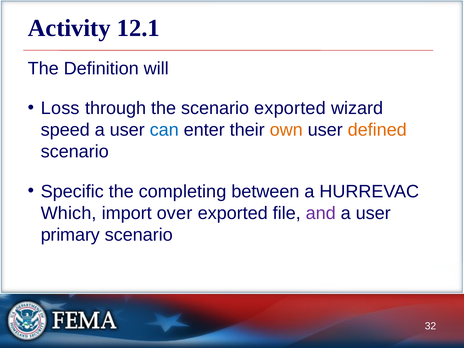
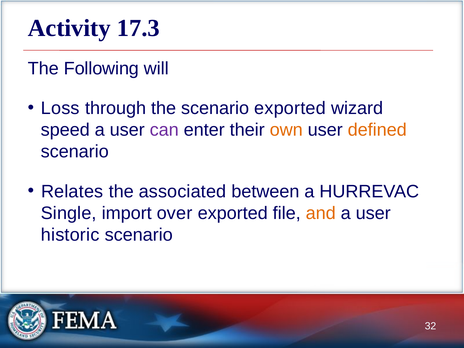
12.1: 12.1 -> 17.3 (138, 28)
Definition: Definition -> Following (101, 69)
can colour: blue -> purple (164, 130)
Specific: Specific -> Relates (72, 191)
completing: completing -> associated (183, 191)
Which: Which -> Single (69, 213)
and colour: purple -> orange (321, 213)
primary: primary -> historic (70, 235)
